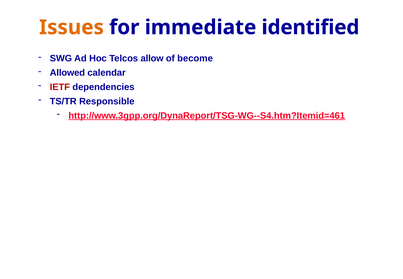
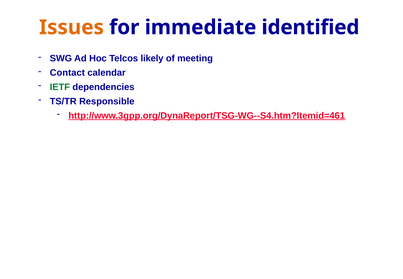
allow: allow -> likely (152, 59)
become: become -> meeting (195, 59)
Allowed: Allowed -> Contact (67, 73)
IETF colour: red -> green (60, 87)
